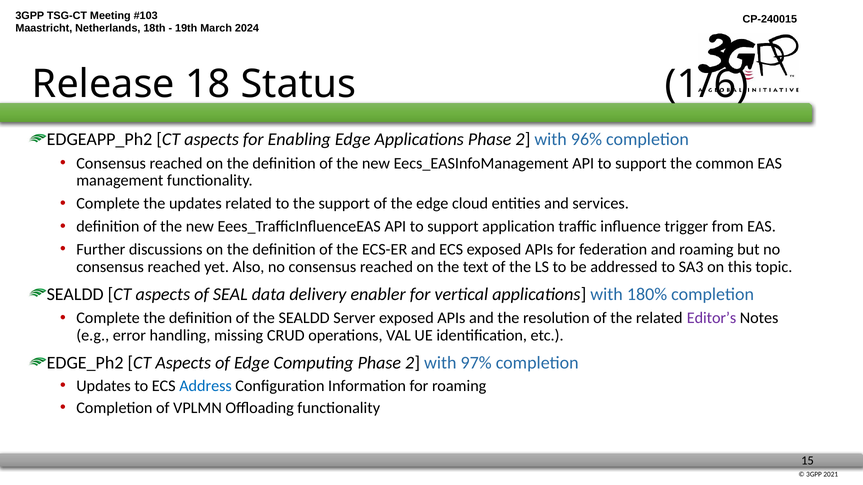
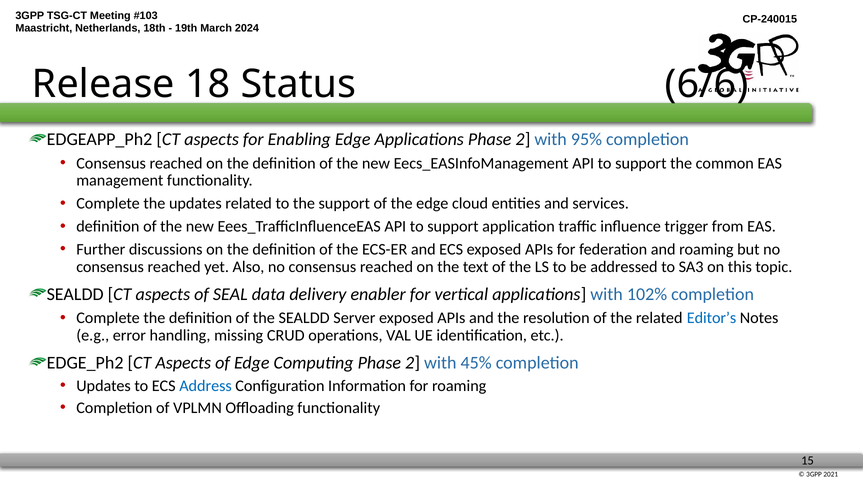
1/6: 1/6 -> 6/6 (707, 84)
96%: 96% -> 95% (586, 139)
180%: 180% -> 102% (647, 294)
Editor’s colour: purple -> blue (712, 318)
97%: 97% -> 45% (476, 363)
